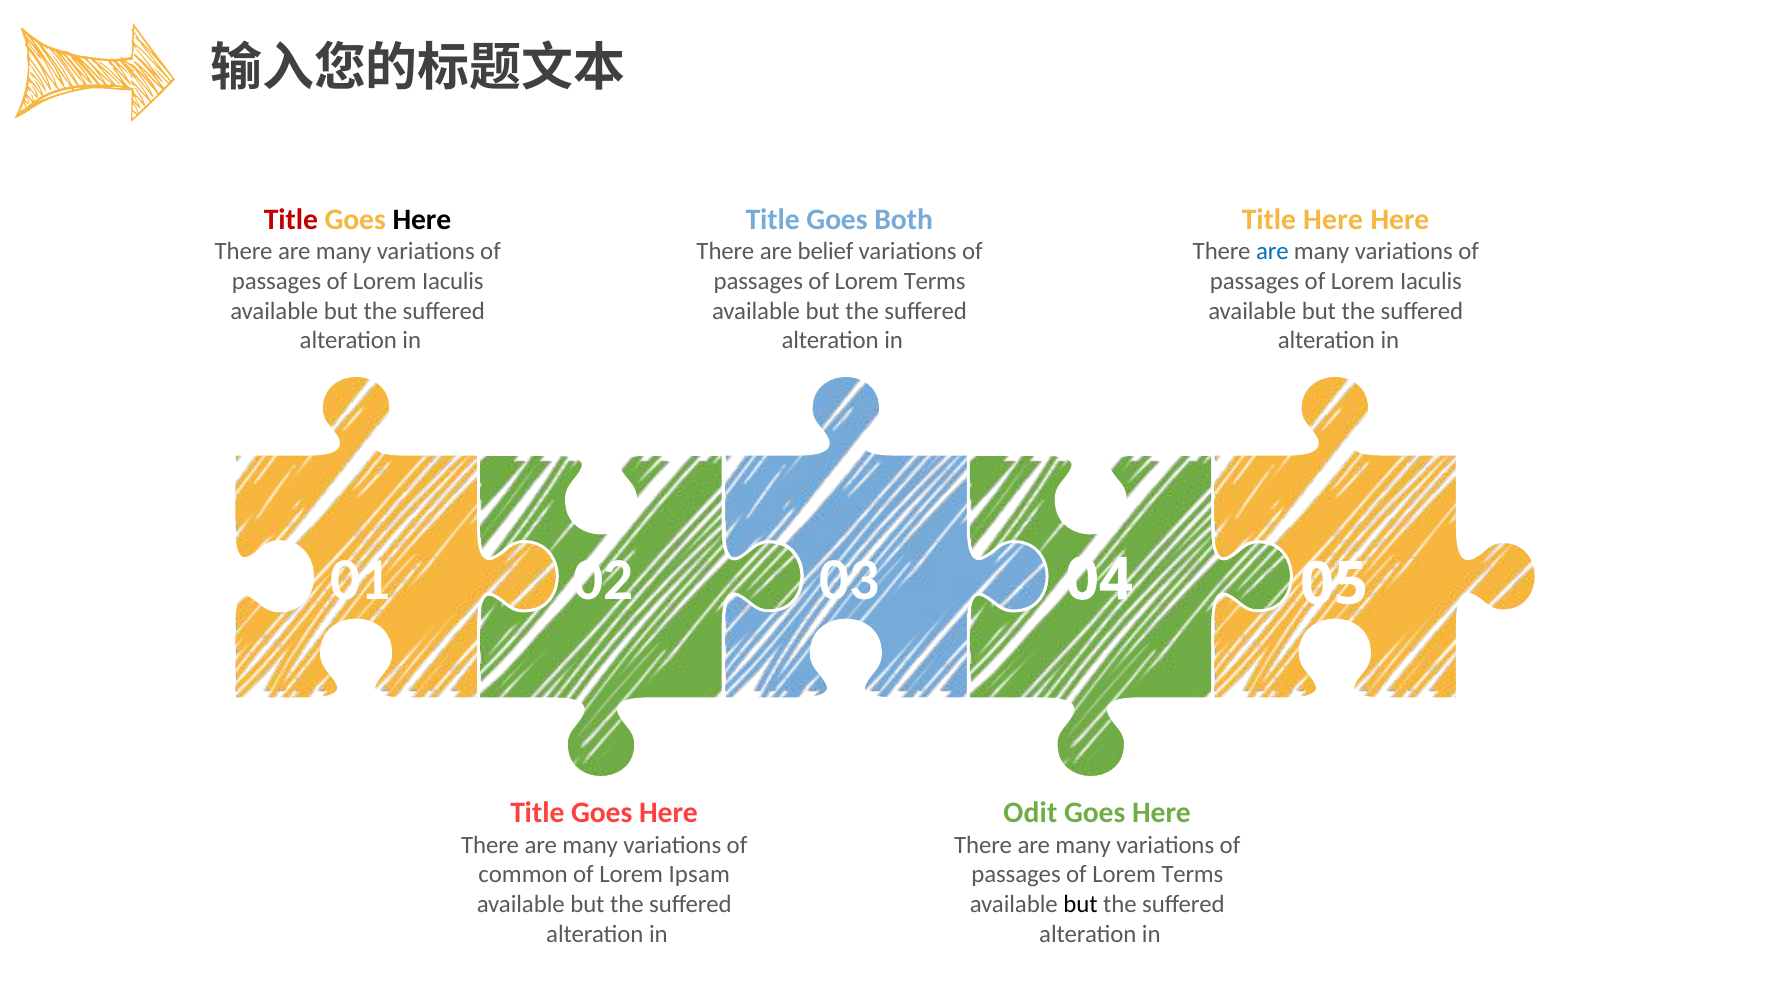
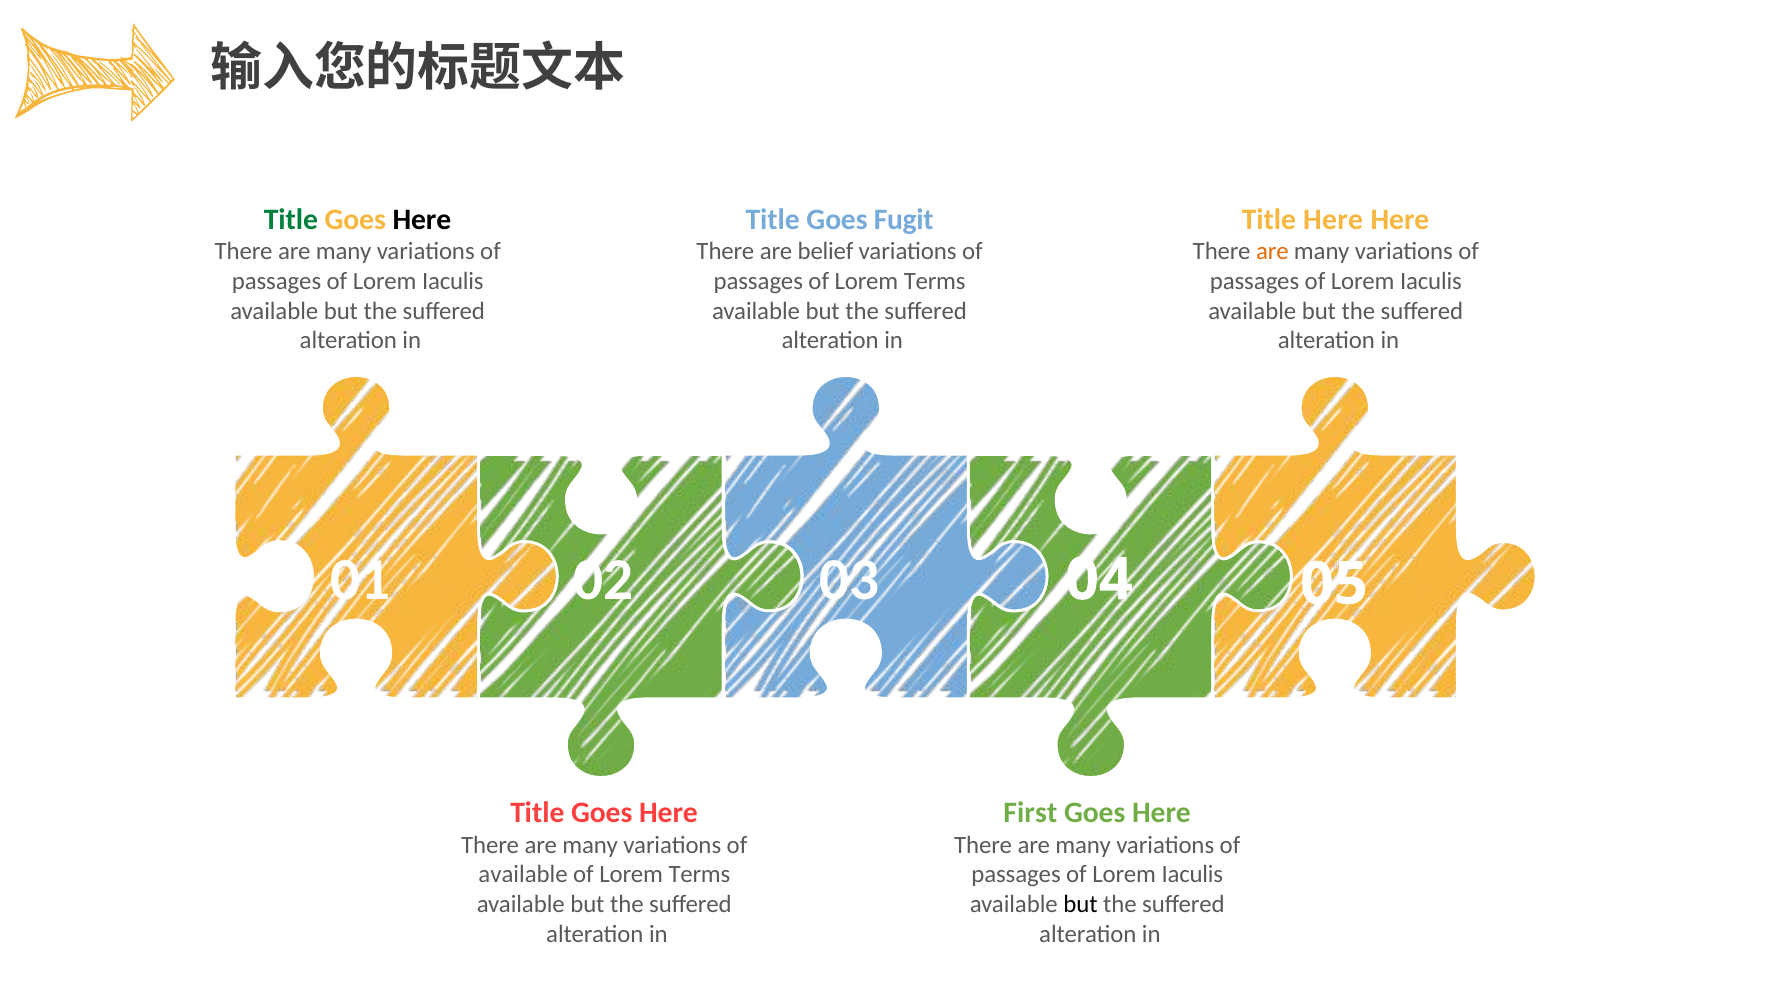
Title colour: red -> green (291, 219)
Both: Both -> Fugit (904, 219)
are colour: blue -> orange (1272, 252)
Odit: Odit -> First (1030, 813)
common: common -> available (523, 874)
Ipsam: Ipsam -> Terms (699, 874)
Terms: Terms -> Iaculis (1192, 874)
